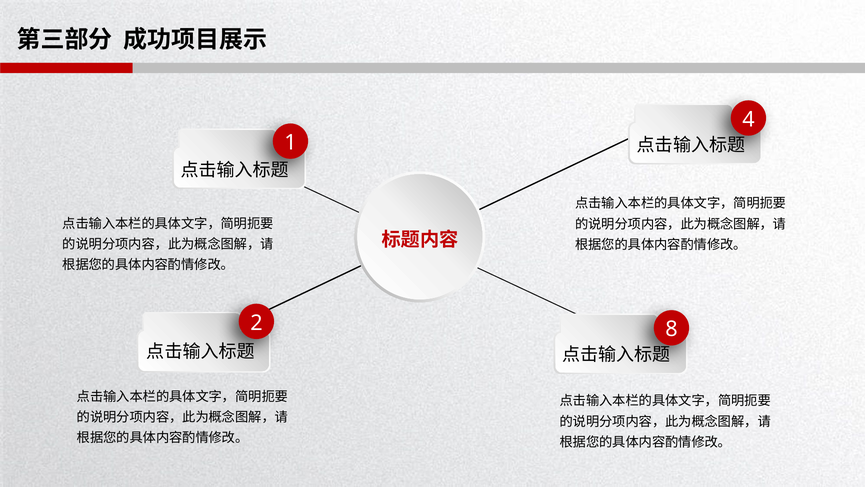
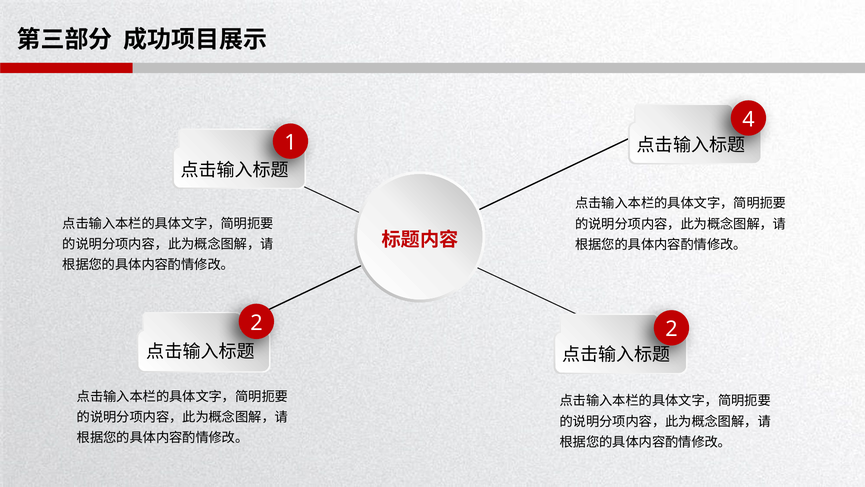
2 8: 8 -> 2 (672, 329)
